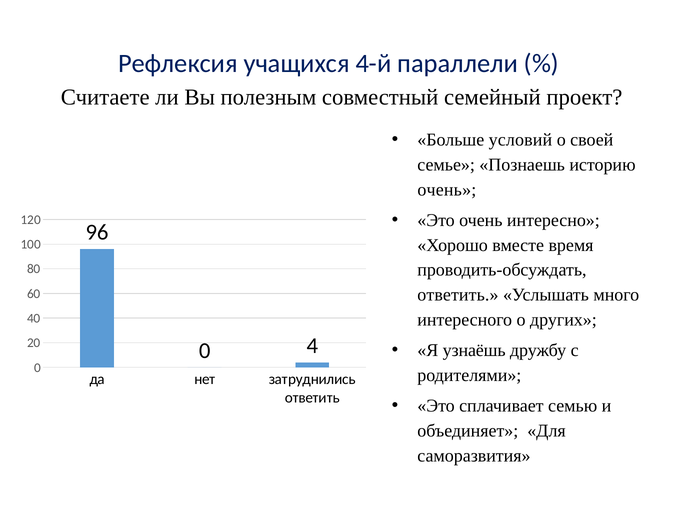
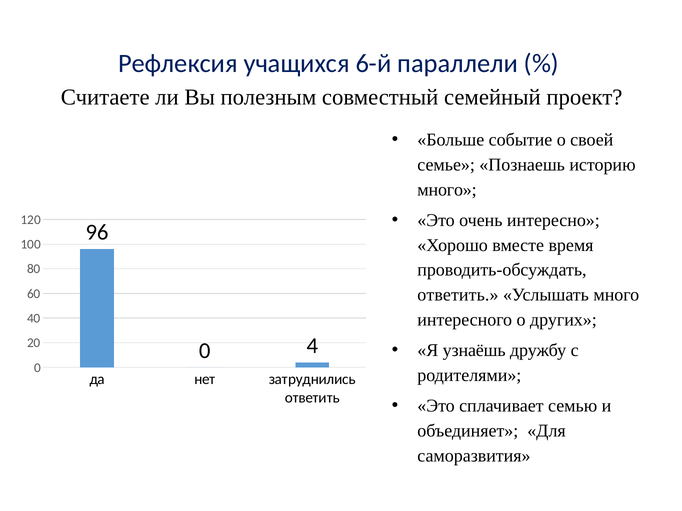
4-й: 4-й -> 6-й (373, 64)
условий: условий -> событие (521, 140)
очень: очень -> много (447, 190)
